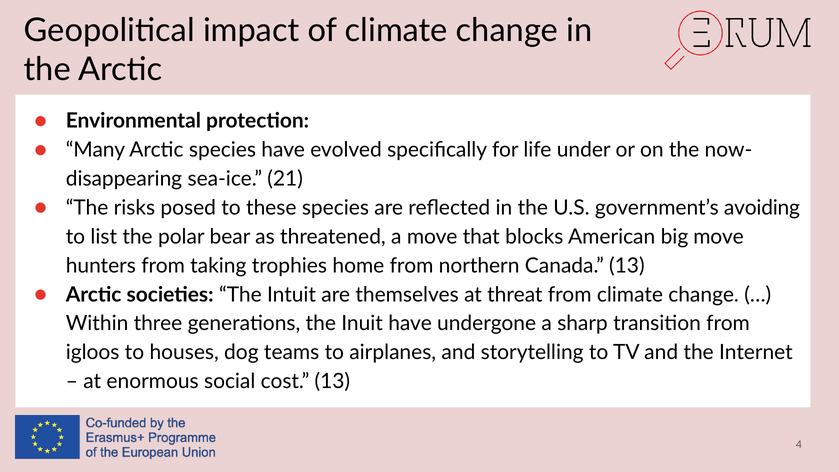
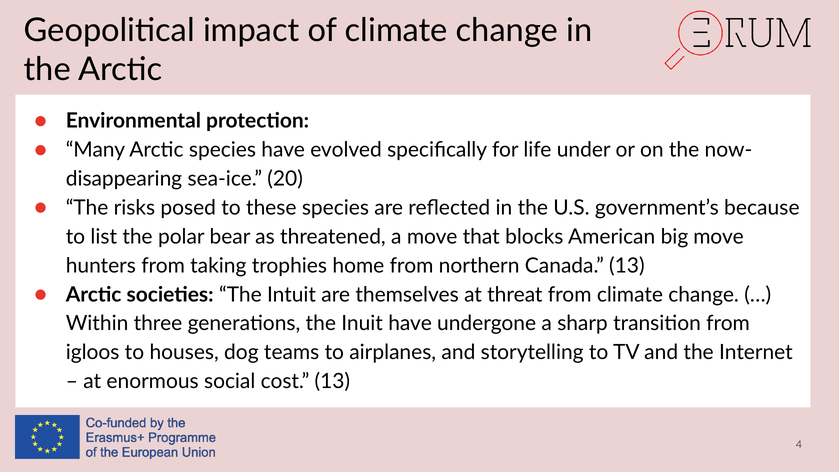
21: 21 -> 20 (285, 179)
avoiding: avoiding -> because (762, 208)
